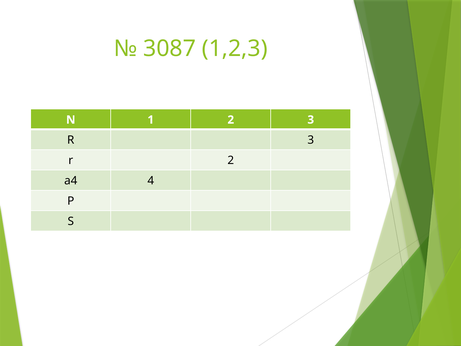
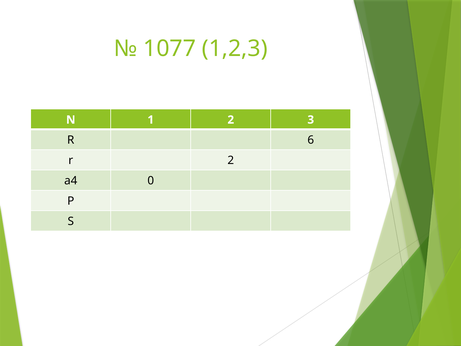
3087: 3087 -> 1077 (170, 48)
R 3: 3 -> 6 (311, 140)
4: 4 -> 0 (151, 181)
